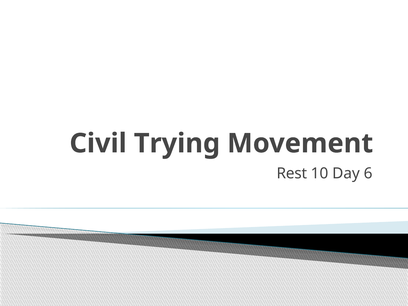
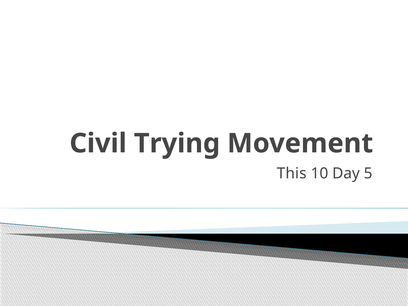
Rest: Rest -> This (292, 173)
6: 6 -> 5 (368, 173)
